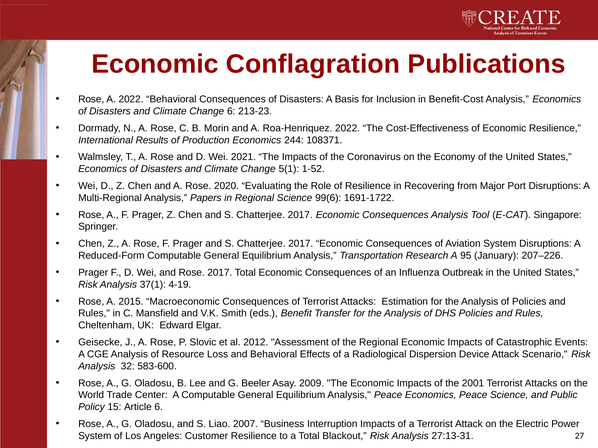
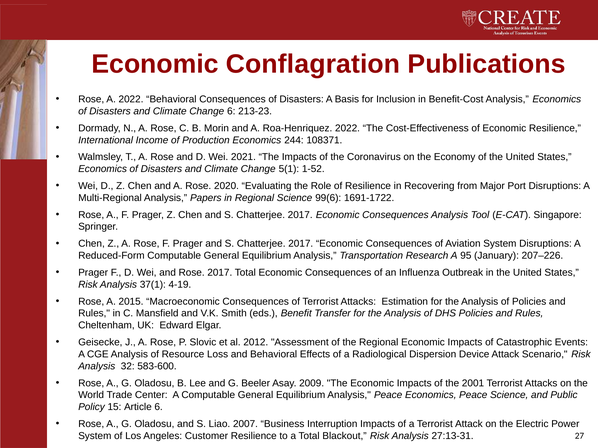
Results: Results -> Income (152, 140)
